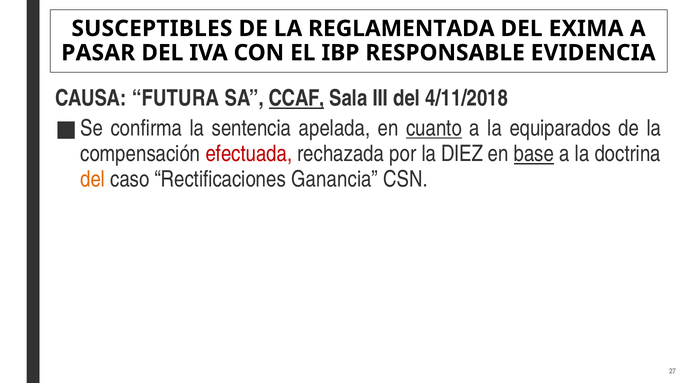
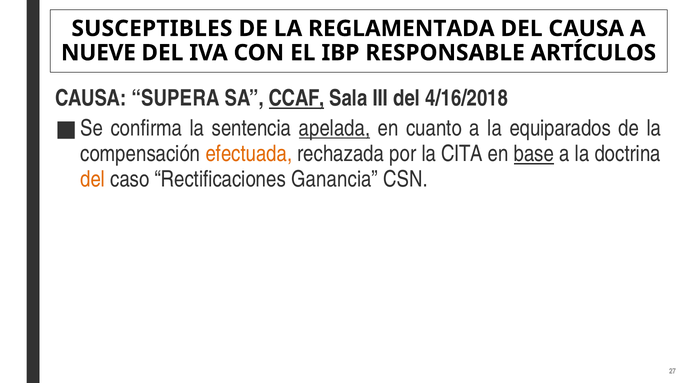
DEL EXIMA: EXIMA -> CAUSA (586, 29)
PASAR: PASAR -> NUEVE (98, 53)
EVIDENCIA: EVIDENCIA -> ARTÍCULOS (593, 53)
FUTURA: FUTURA -> SUPERA (176, 98)
4/11/2018: 4/11/2018 -> 4/16/2018 (467, 98)
apelada underline: none -> present (335, 128)
cuanto underline: present -> none (434, 128)
efectuada colour: red -> orange (249, 154)
DIEZ: DIEZ -> CITA (462, 154)
